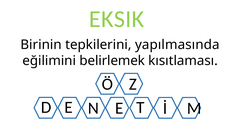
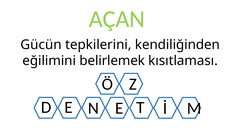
EKSIK: EKSIK -> AÇAN (117, 19)
Birinin: Birinin -> Gücün (41, 45)
yapılmasında: yapılmasında -> kendiliğinden (177, 45)
